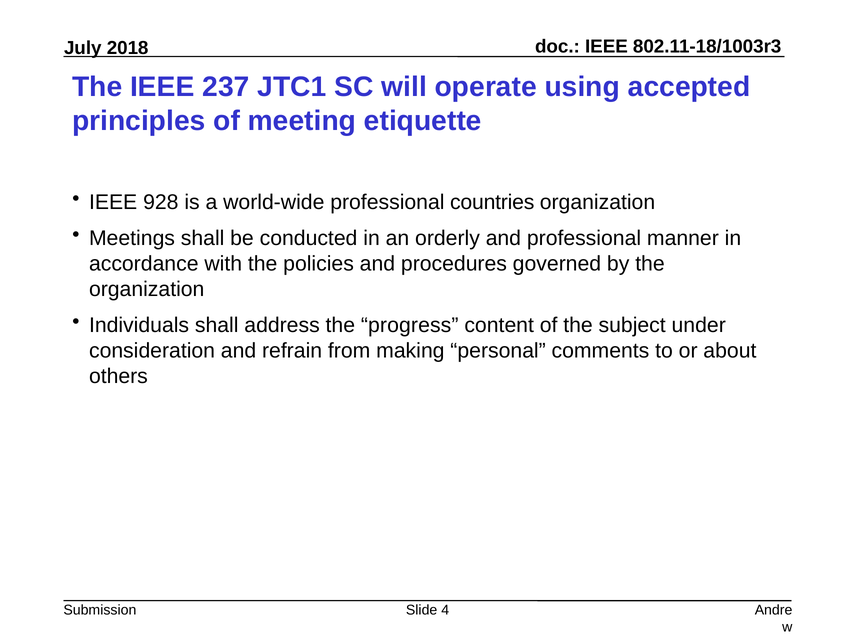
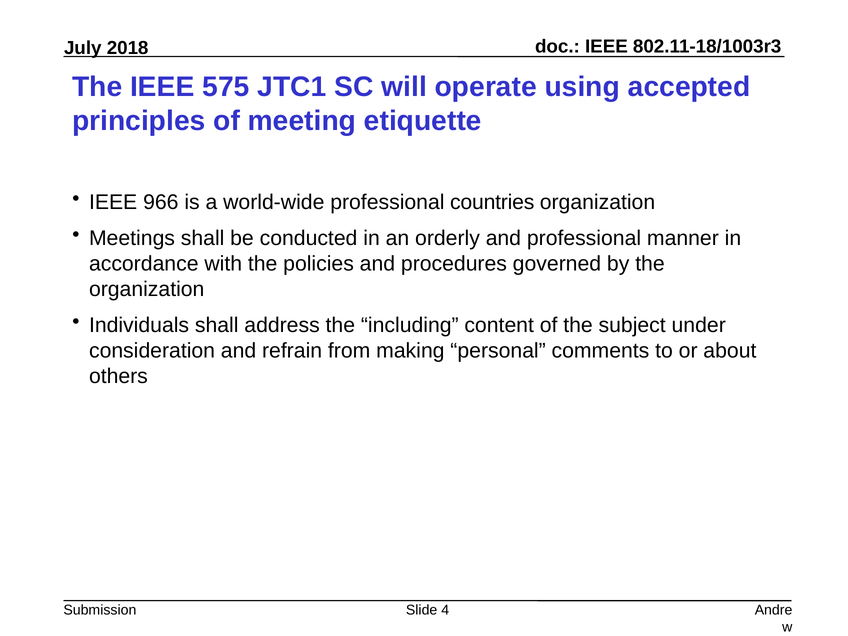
237: 237 -> 575 (226, 87)
928: 928 -> 966 (161, 202)
progress: progress -> including (410, 325)
